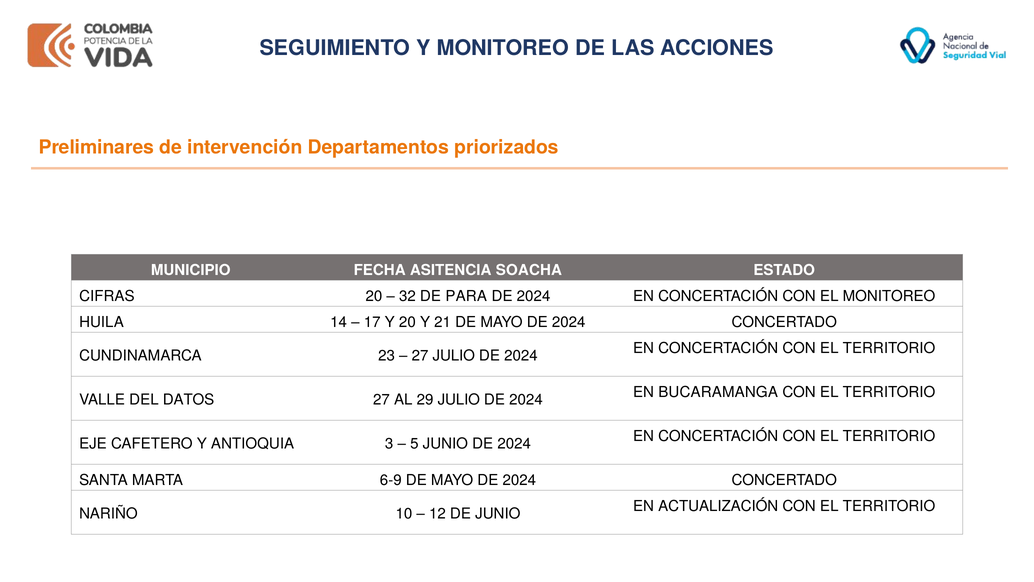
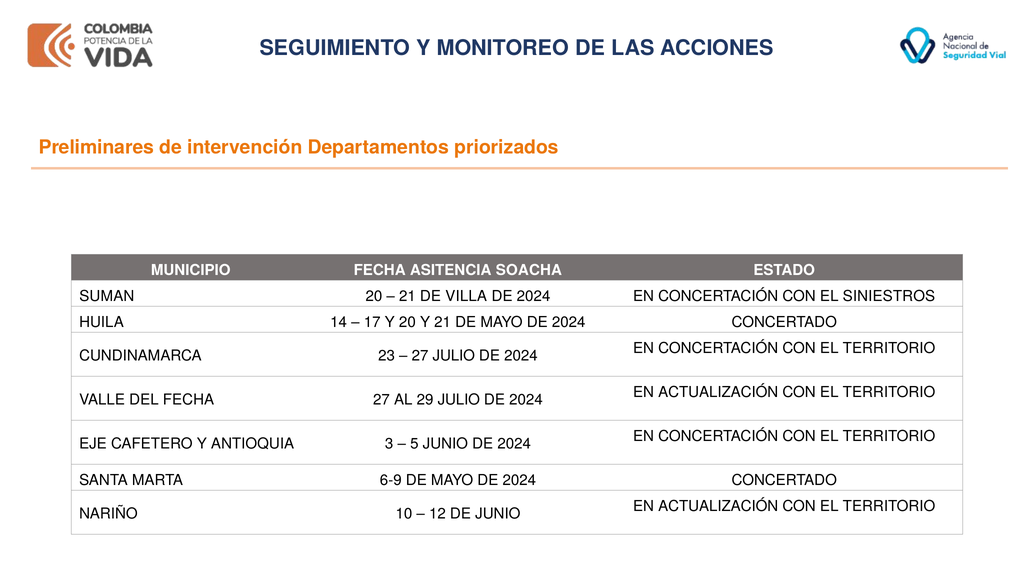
CIFRAS: CIFRAS -> SUMAN (107, 296)
32: 32 -> 21 (407, 296)
PARA: PARA -> VILLA (466, 296)
EL MONITOREO: MONITOREO -> SINIESTROS (889, 296)
DEL DATOS: DATOS -> FECHA (188, 399)
2024 EN BUCARAMANGA: BUCARAMANGA -> ACTUALIZACIÓN (718, 392)
